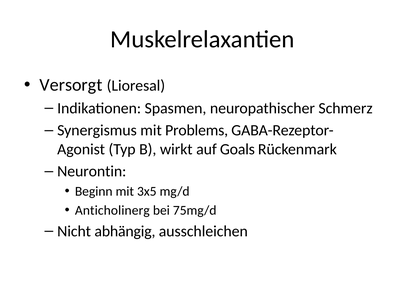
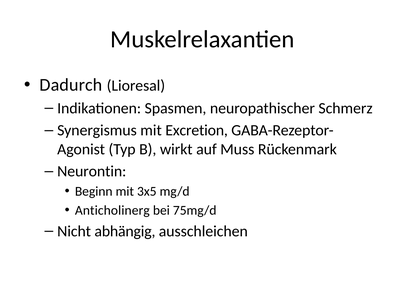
Versorgt: Versorgt -> Dadurch (71, 85)
Problems: Problems -> Excretion (197, 130)
Goals: Goals -> Muss (237, 149)
